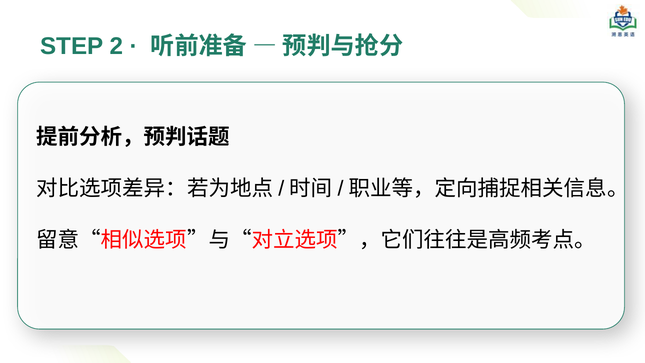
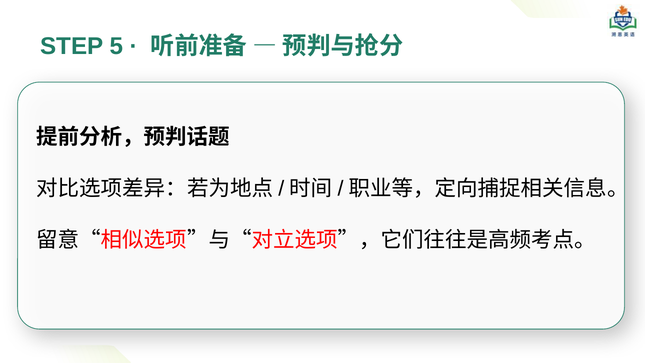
2: 2 -> 5 (116, 46)
